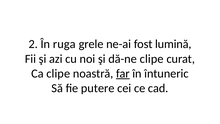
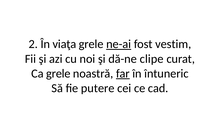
ruga: ruga -> viaţa (64, 44)
ne-ai underline: none -> present (119, 44)
lumină: lumină -> vestim (173, 44)
Ca clipe: clipe -> grele (58, 73)
